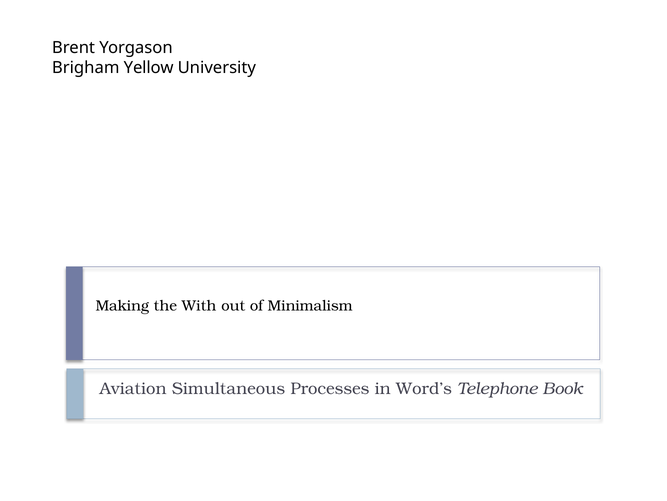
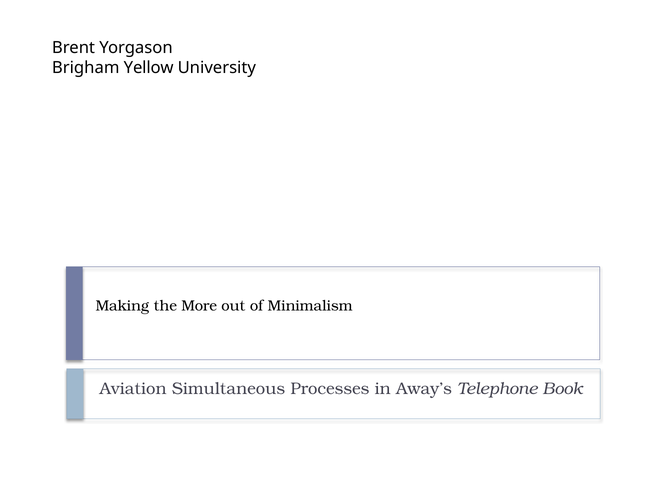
With: With -> More (199, 306)
Word’s: Word’s -> Away’s (424, 388)
